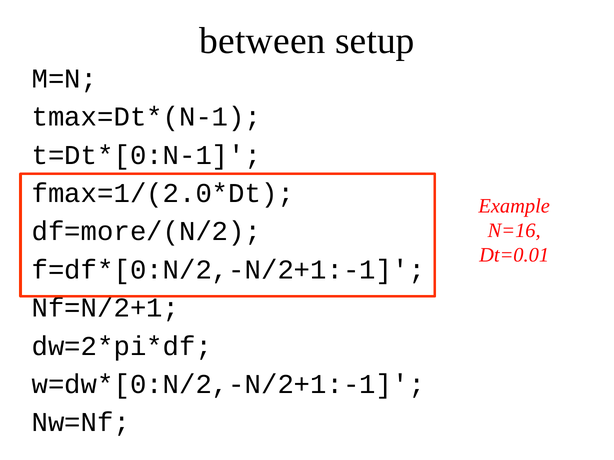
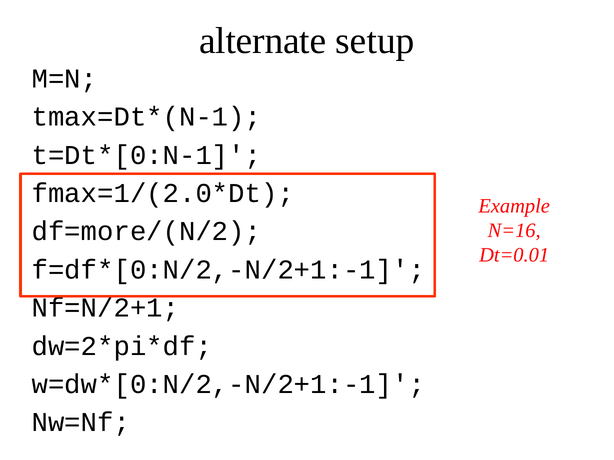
between: between -> alternate (263, 41)
